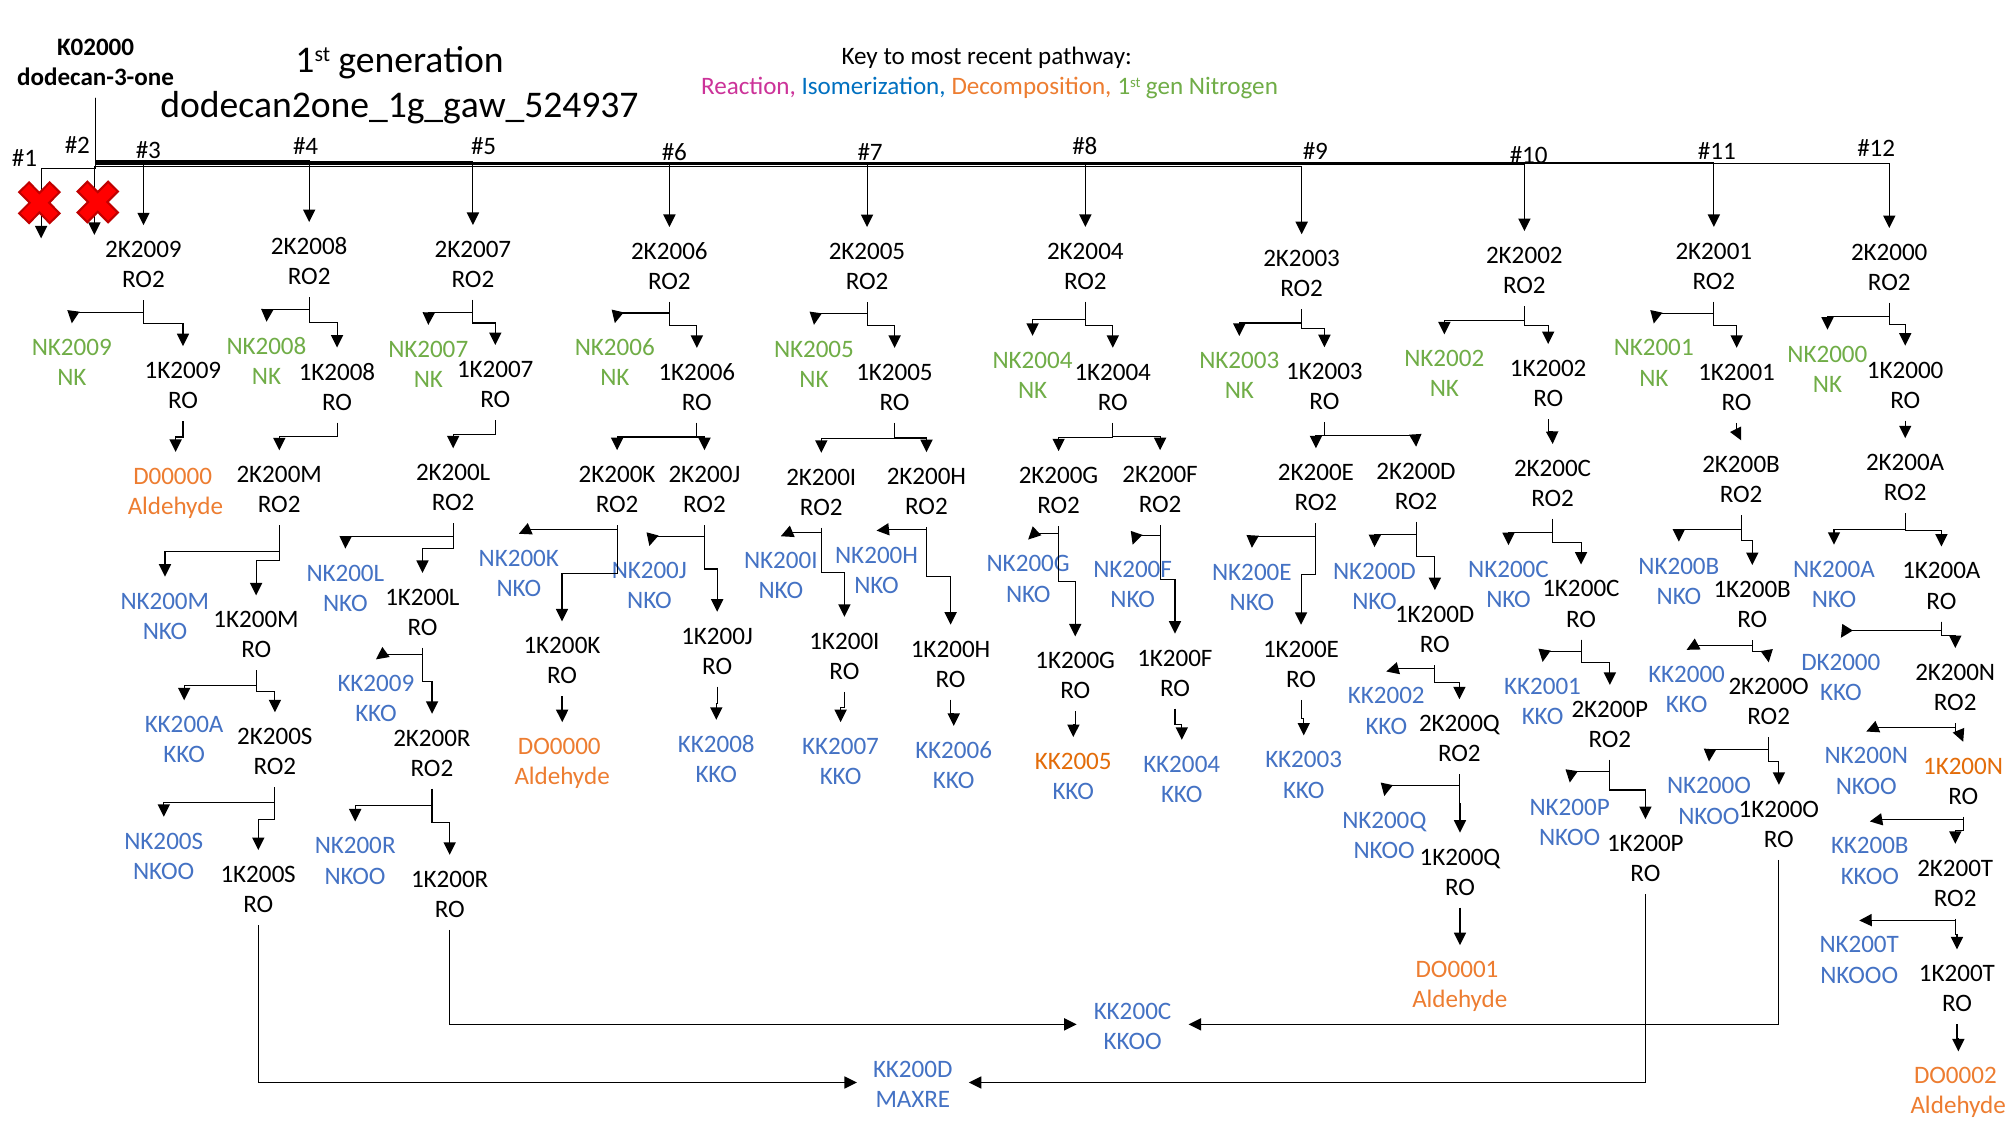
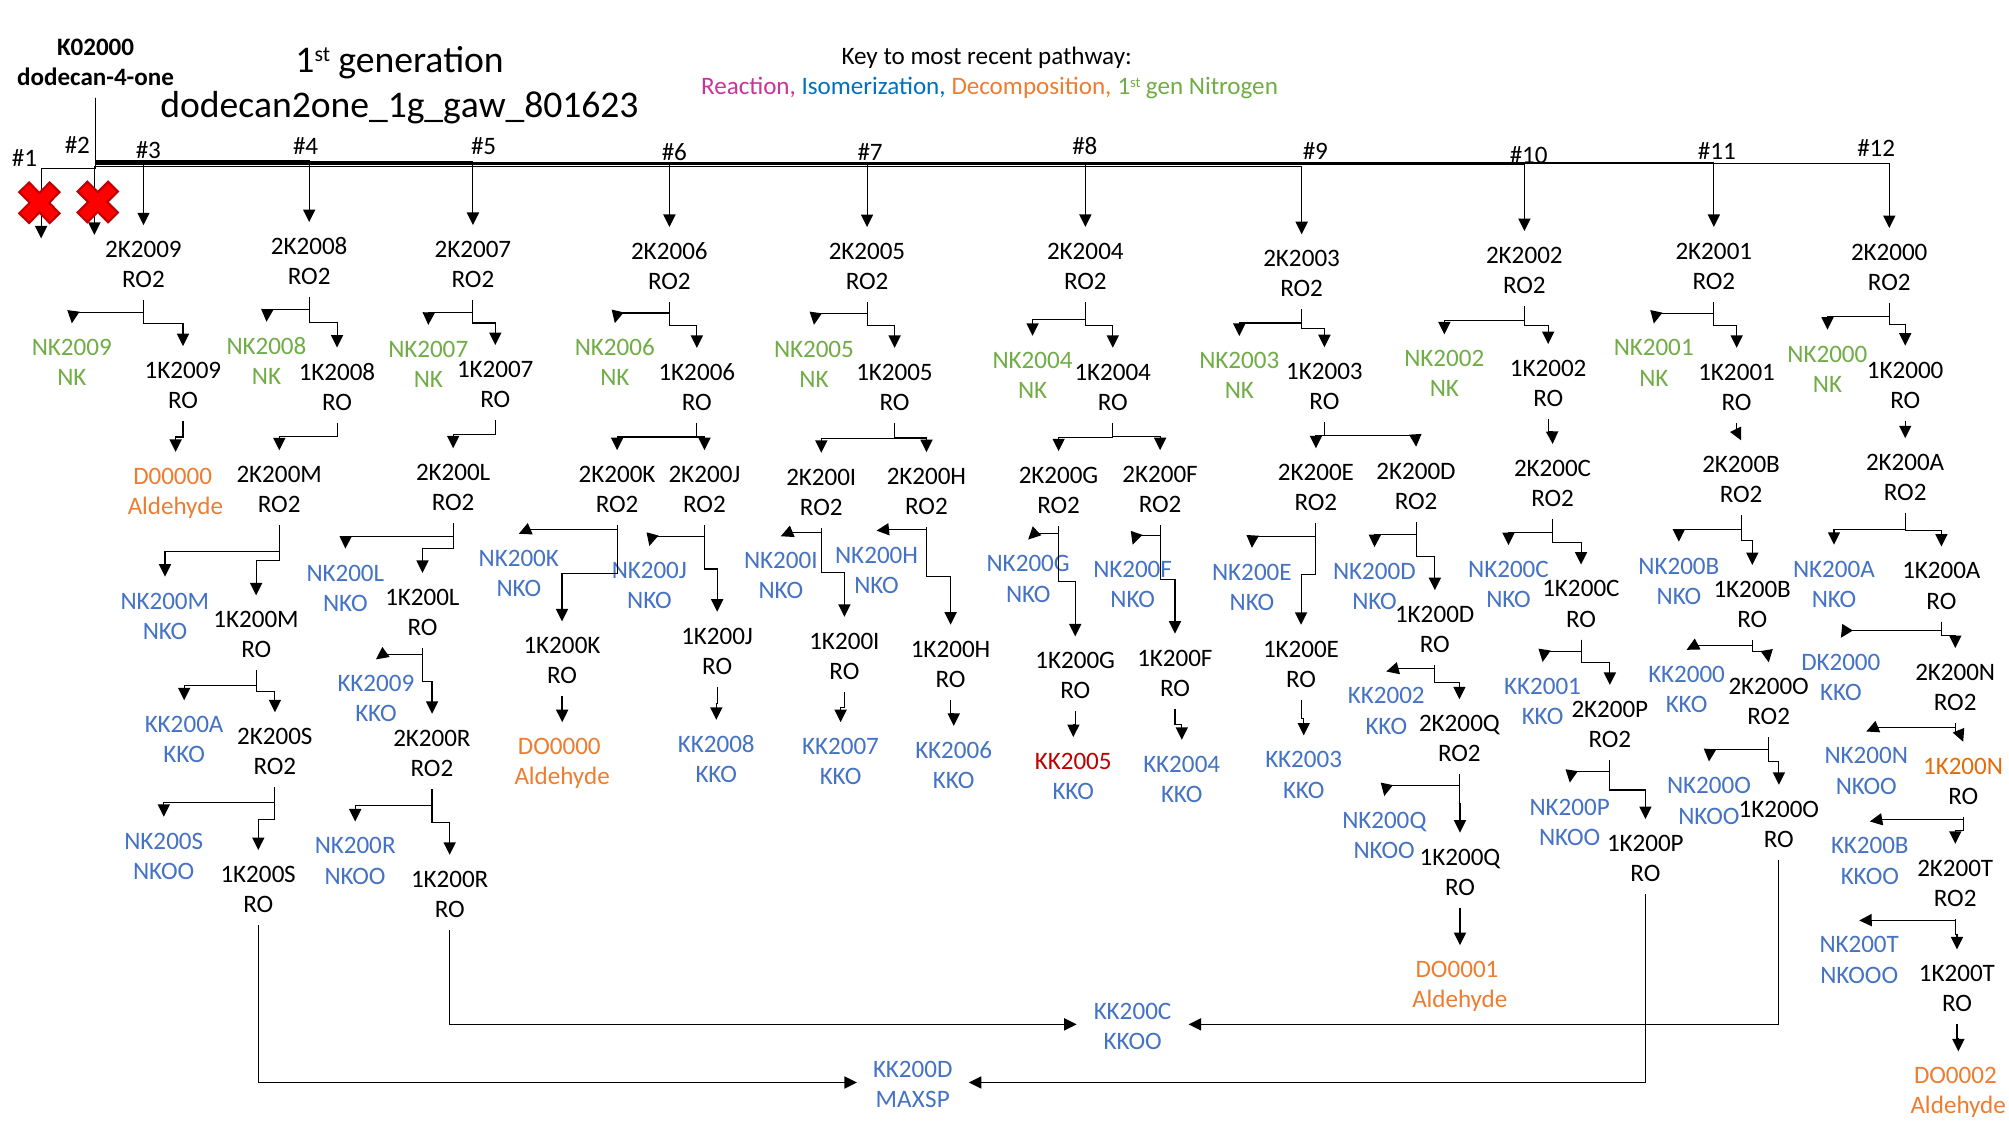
dodecan-3-one: dodecan-3-one -> dodecan-4-one (96, 77)
dodecan2one_1g_gaw_524937: dodecan2one_1g_gaw_524937 -> dodecan2one_1g_gaw_801623 (399, 106)
KK2005 colour: orange -> red (1073, 761)
MAXRE: MAXRE -> MAXSP (913, 1099)
